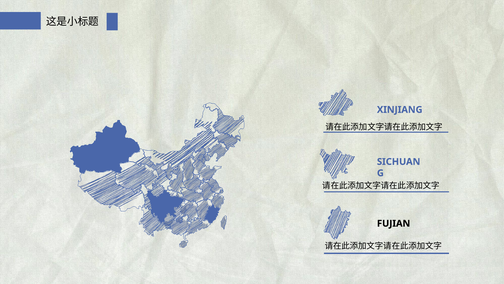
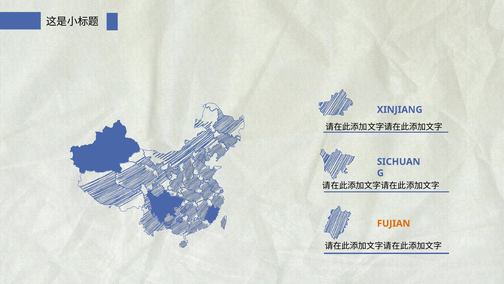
FUJIAN colour: black -> orange (394, 223)
